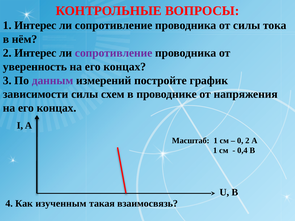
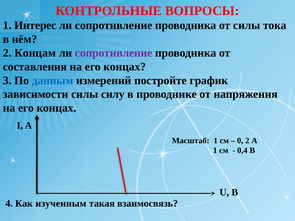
2 Интерес: Интерес -> Концам (35, 53)
уверенность: уверенность -> составления (35, 67)
данным colour: purple -> blue (53, 81)
схем: схем -> силу (113, 94)
